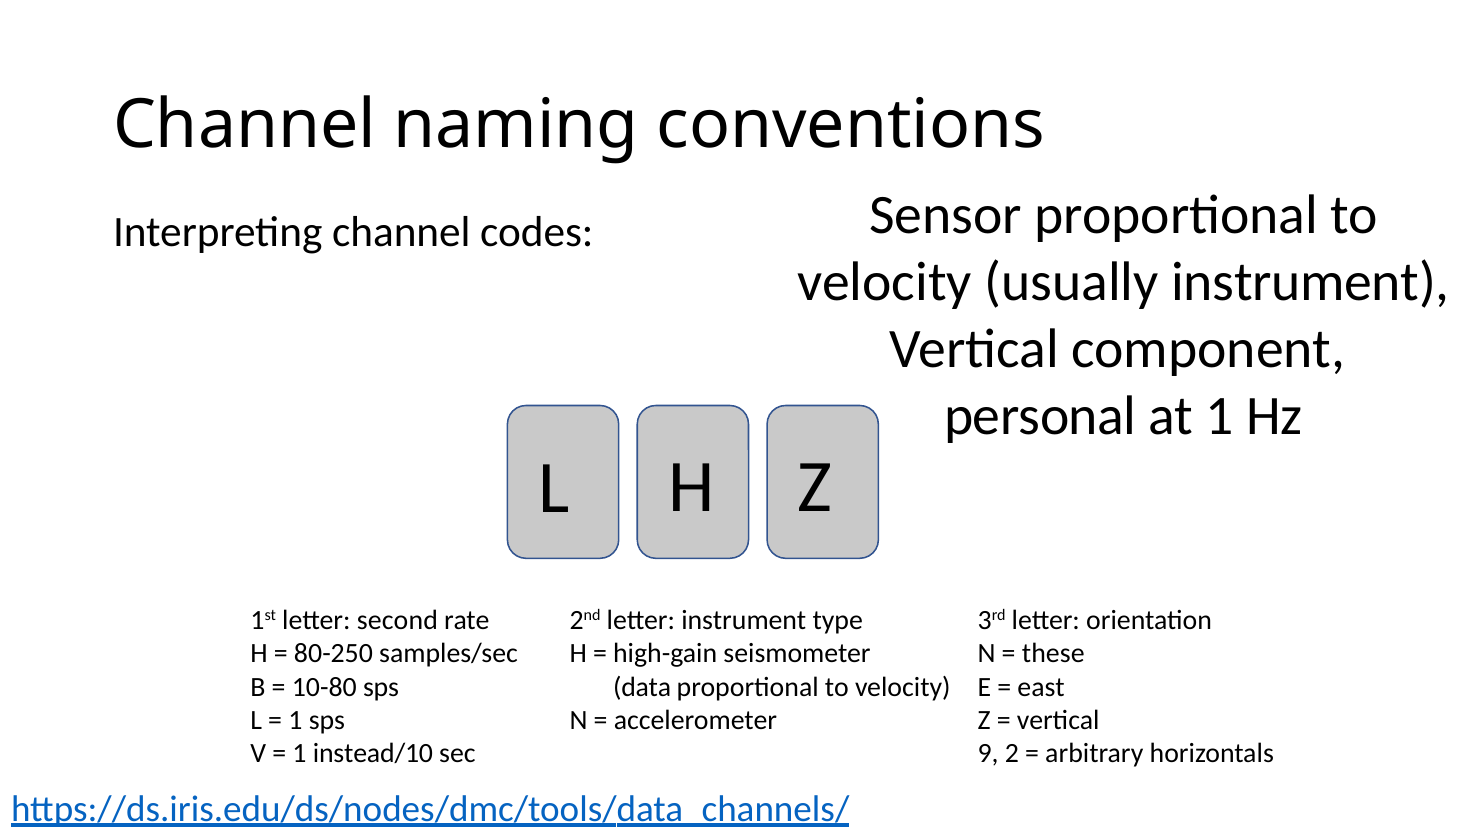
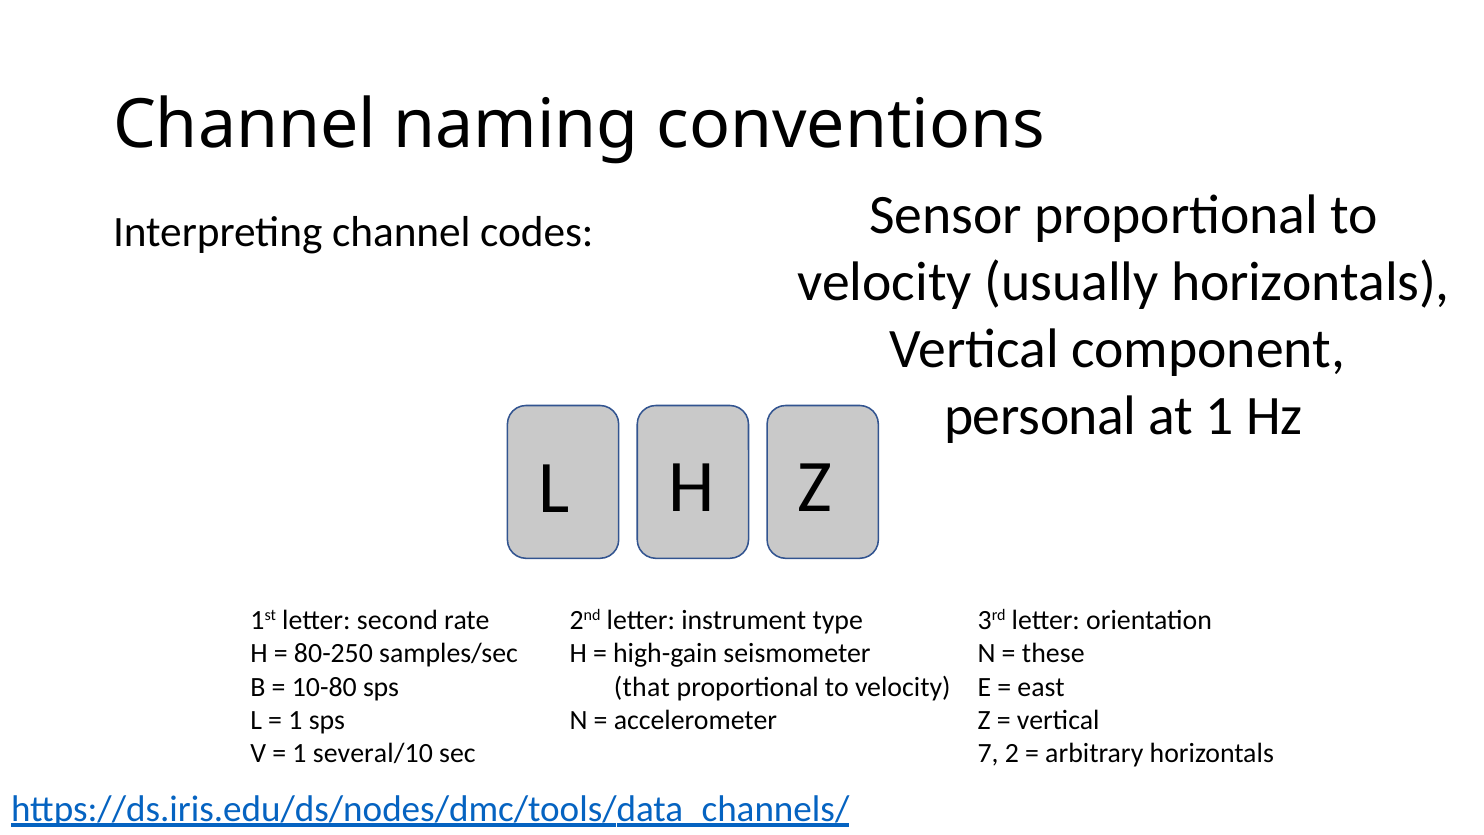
usually instrument: instrument -> horizontals (1310, 282)
data: data -> that (642, 687)
instead/10: instead/10 -> several/10 (373, 754)
9: 9 -> 7 (988, 754)
